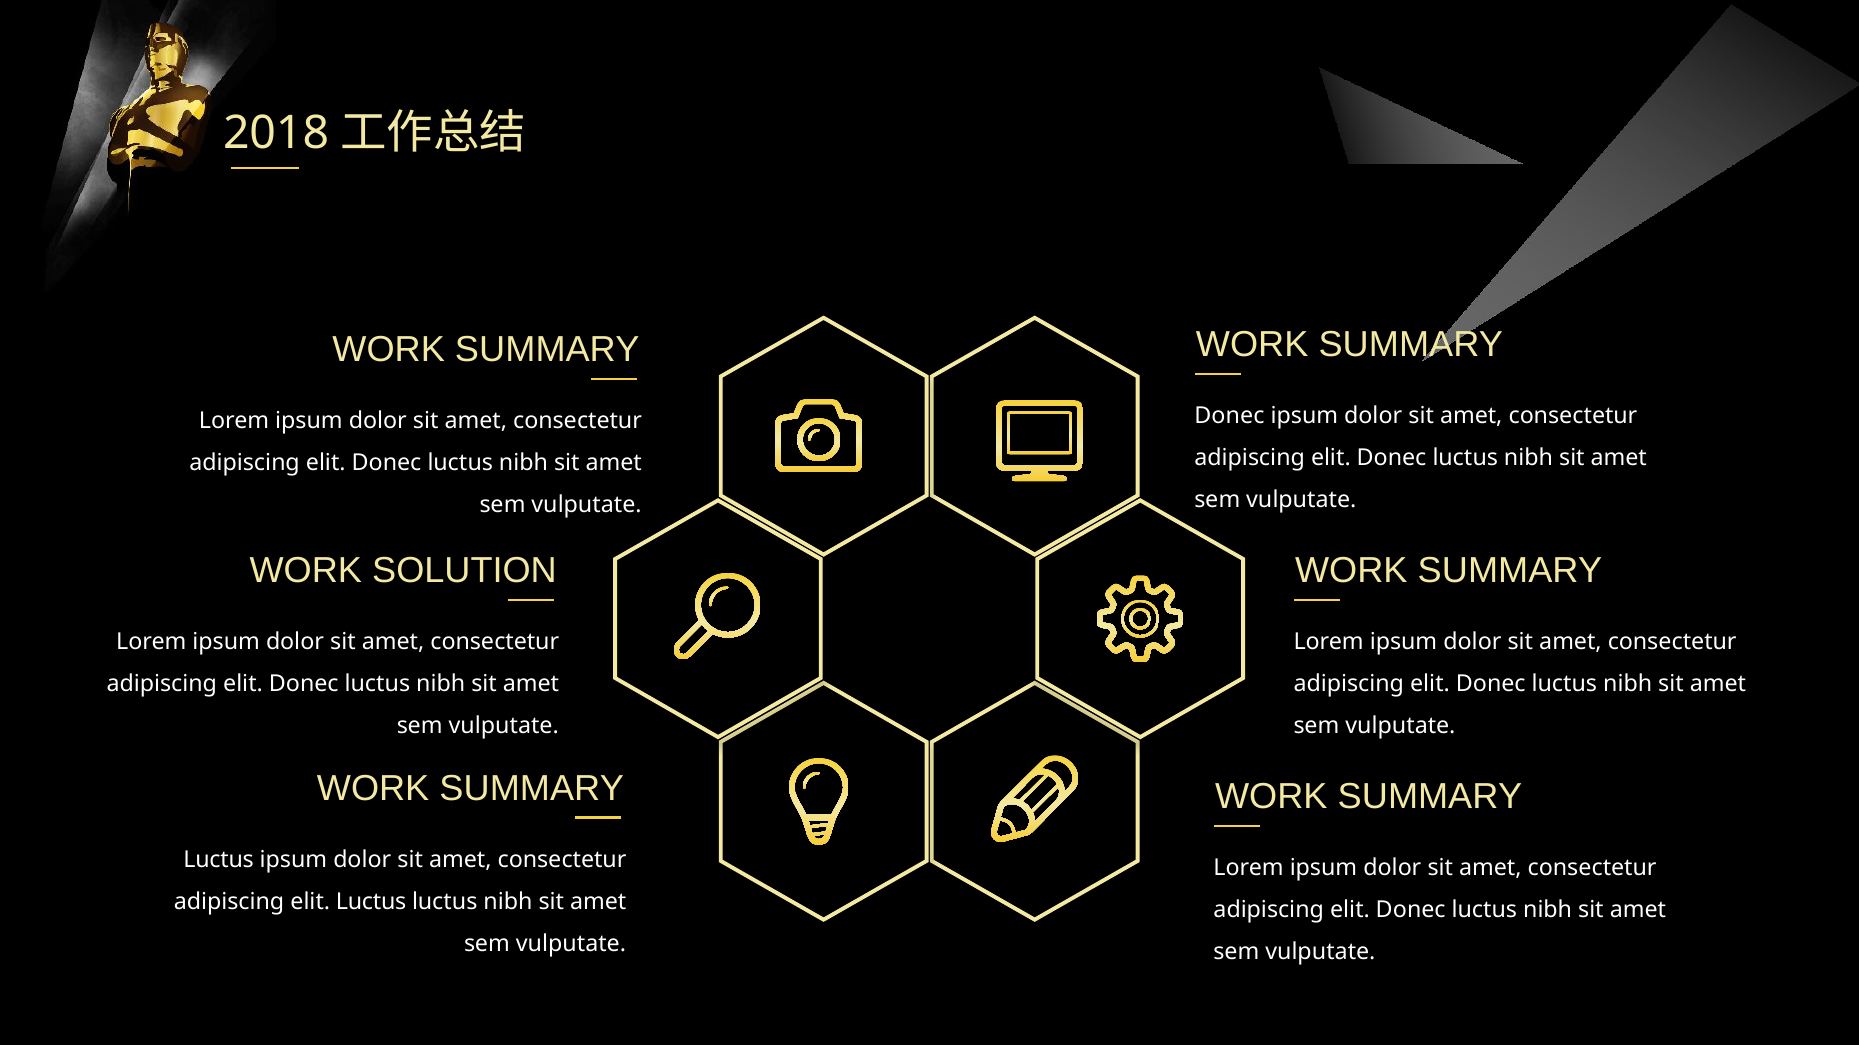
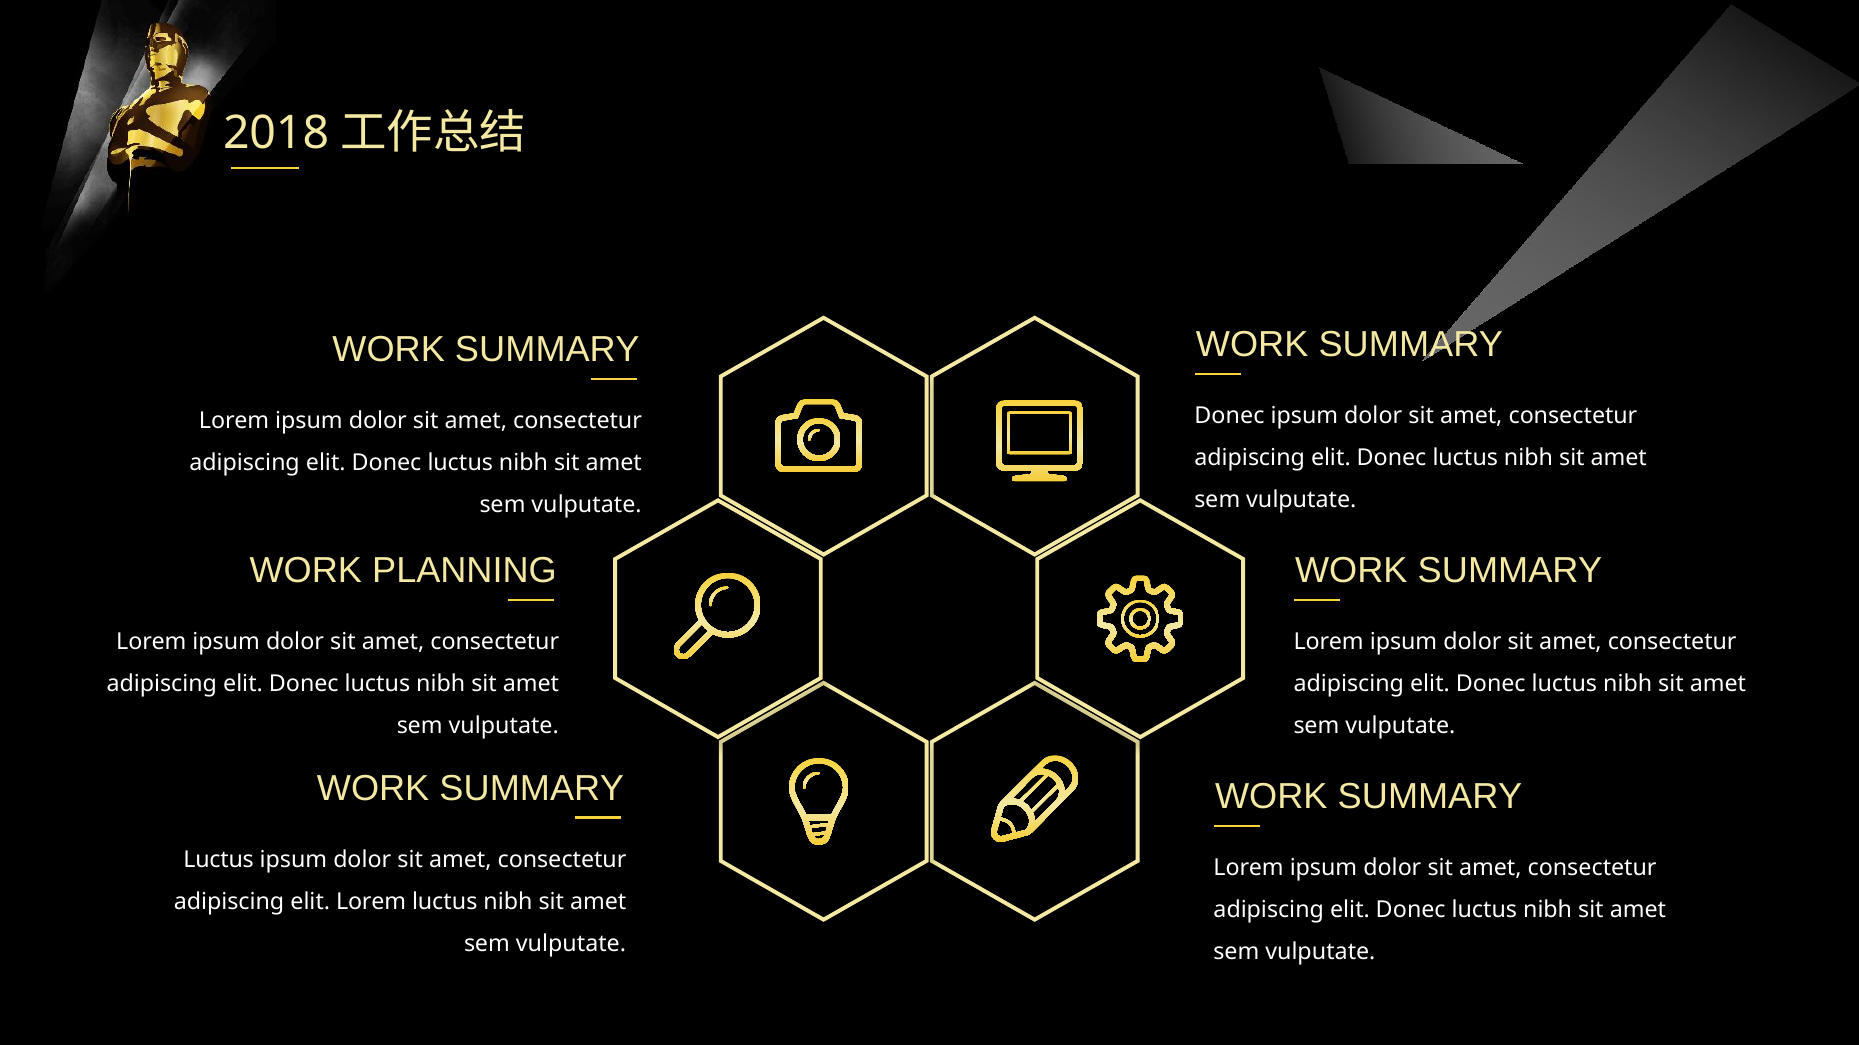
SOLUTION: SOLUTION -> PLANNING (464, 571)
elit Luctus: Luctus -> Lorem (371, 902)
